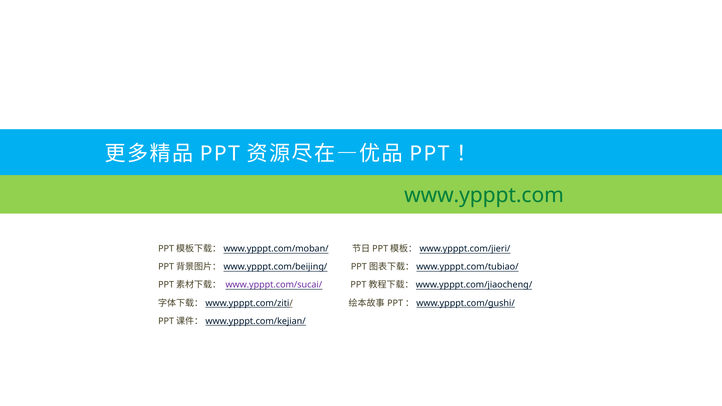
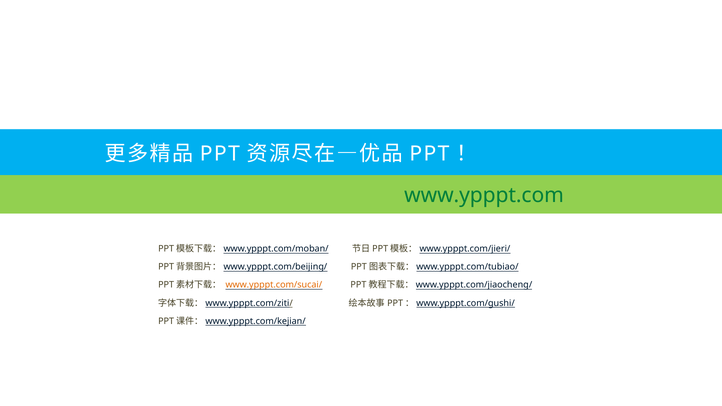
www.ypppt.com/sucai/ colour: purple -> orange (274, 285)
